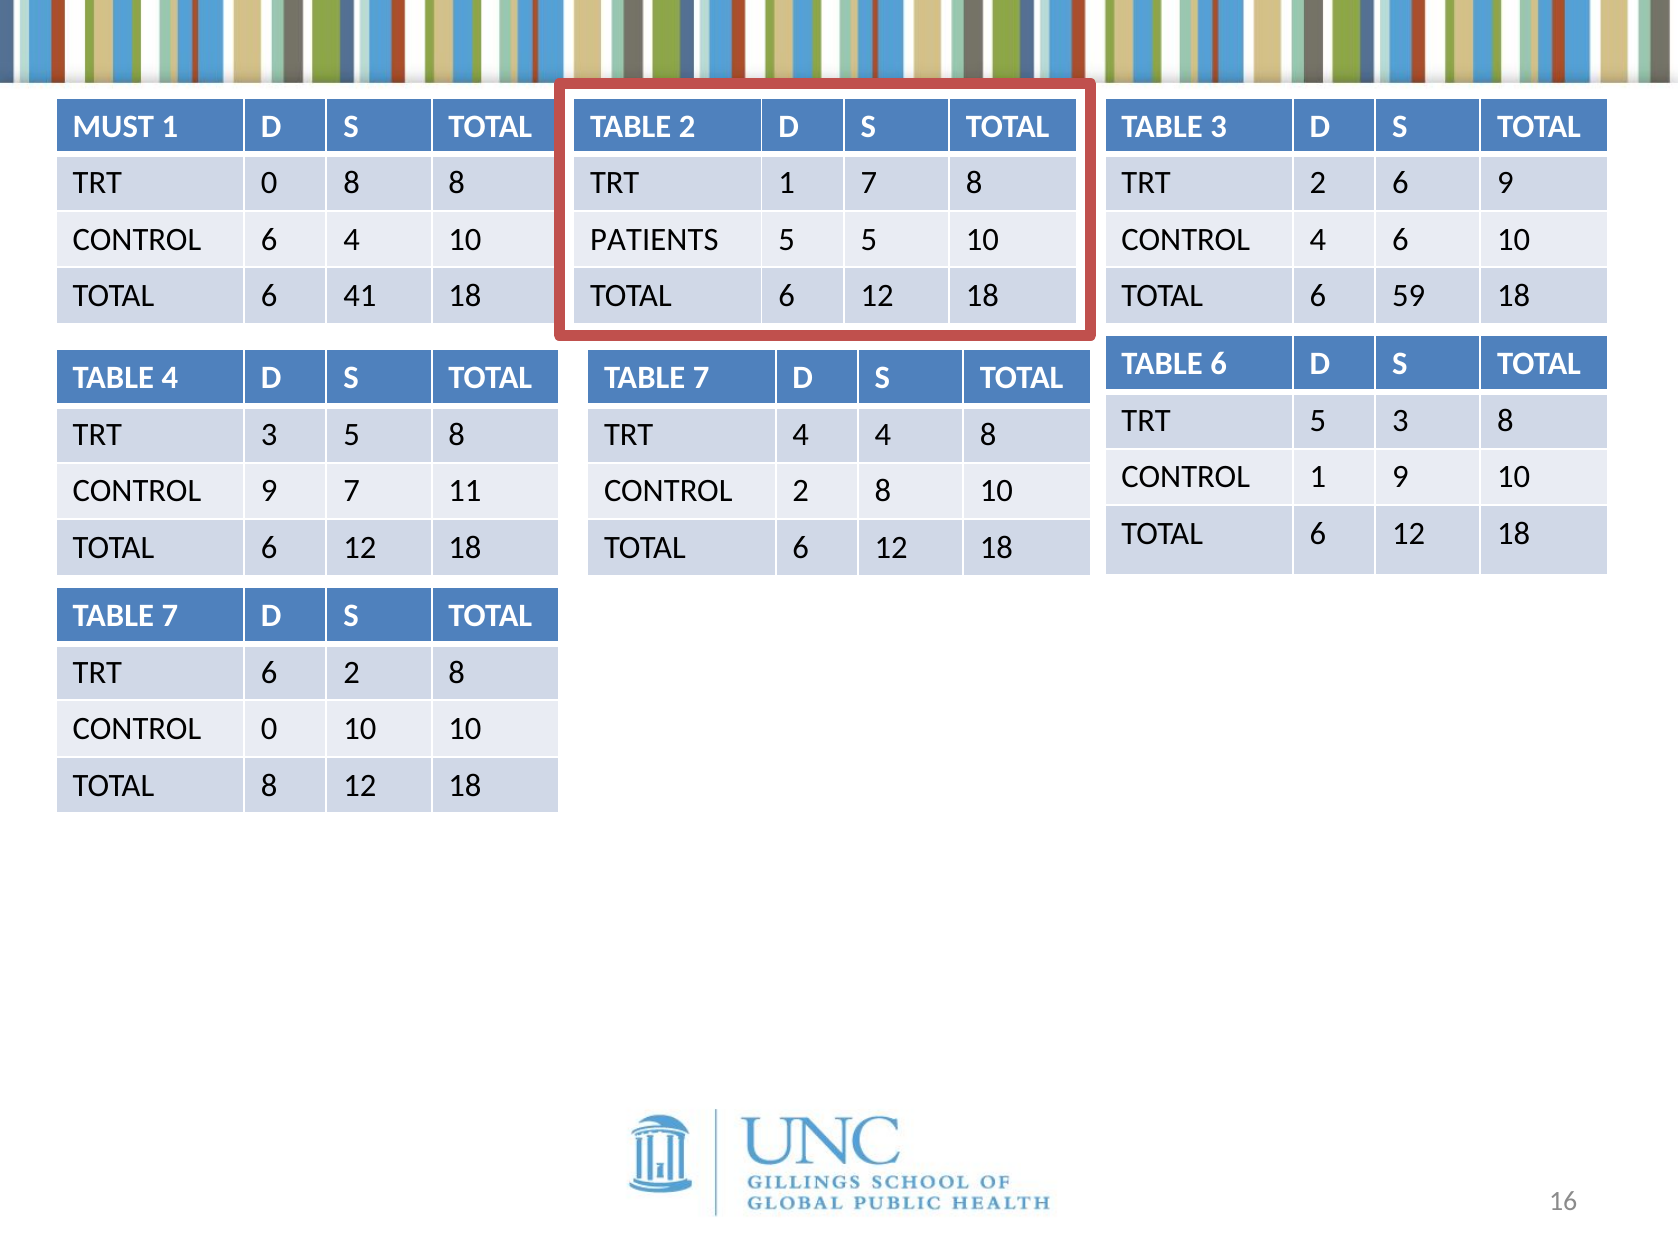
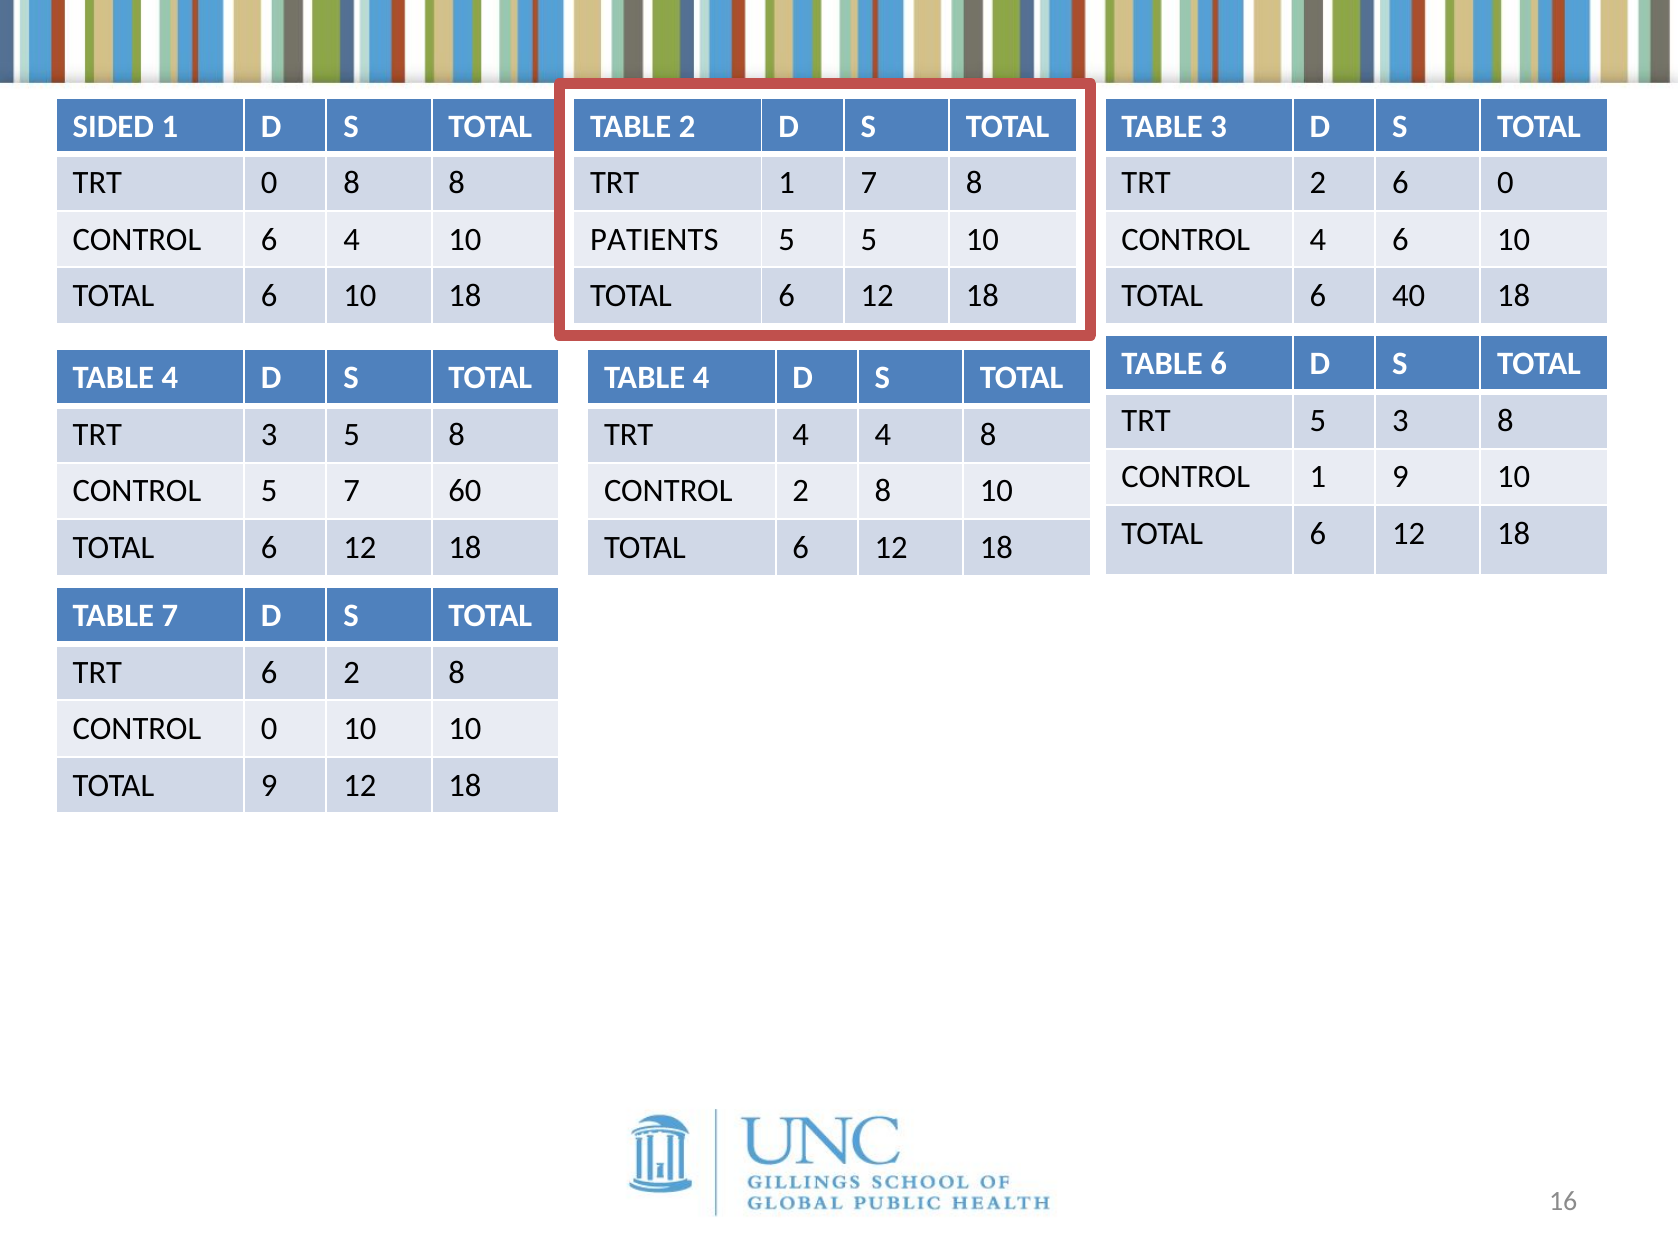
MUST: MUST -> SIDED (113, 127)
6 9: 9 -> 0 (1505, 183)
TOTAL 6 41: 41 -> 10 (360, 296)
59: 59 -> 40 (1409, 296)
7: 7 -> 4 (701, 378)
CONTROL 9: 9 -> 5 (269, 491)
11: 11 -> 60 (465, 491)
TOTAL 8: 8 -> 9 (269, 786)
